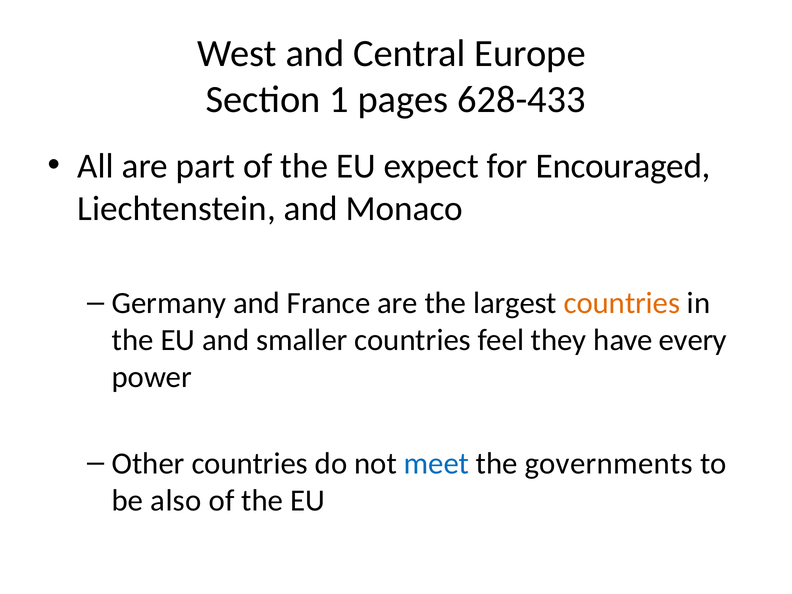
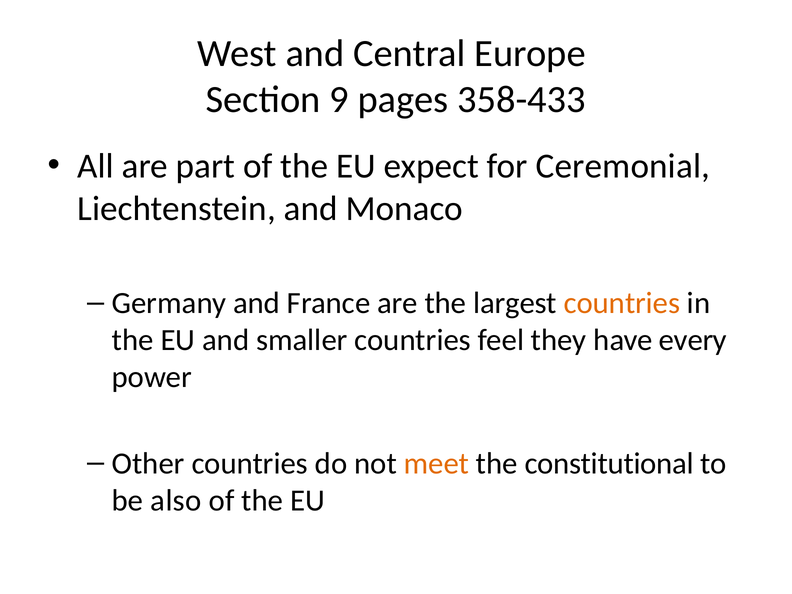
1: 1 -> 9 (339, 100)
628-433: 628-433 -> 358-433 (521, 100)
Encouraged: Encouraged -> Ceremonial (623, 166)
meet colour: blue -> orange (436, 463)
governments: governments -> constitutional (609, 463)
